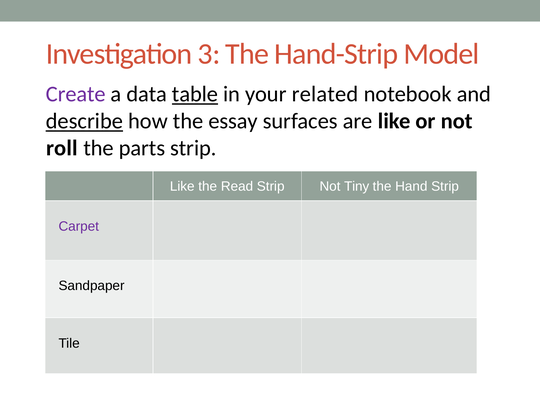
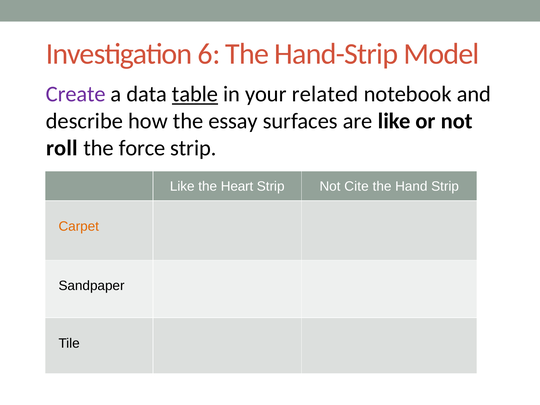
3: 3 -> 6 (209, 54)
describe underline: present -> none (84, 121)
parts: parts -> force (142, 148)
Read: Read -> Heart (237, 187)
Tiny: Tiny -> Cite (357, 187)
Carpet colour: purple -> orange (79, 226)
